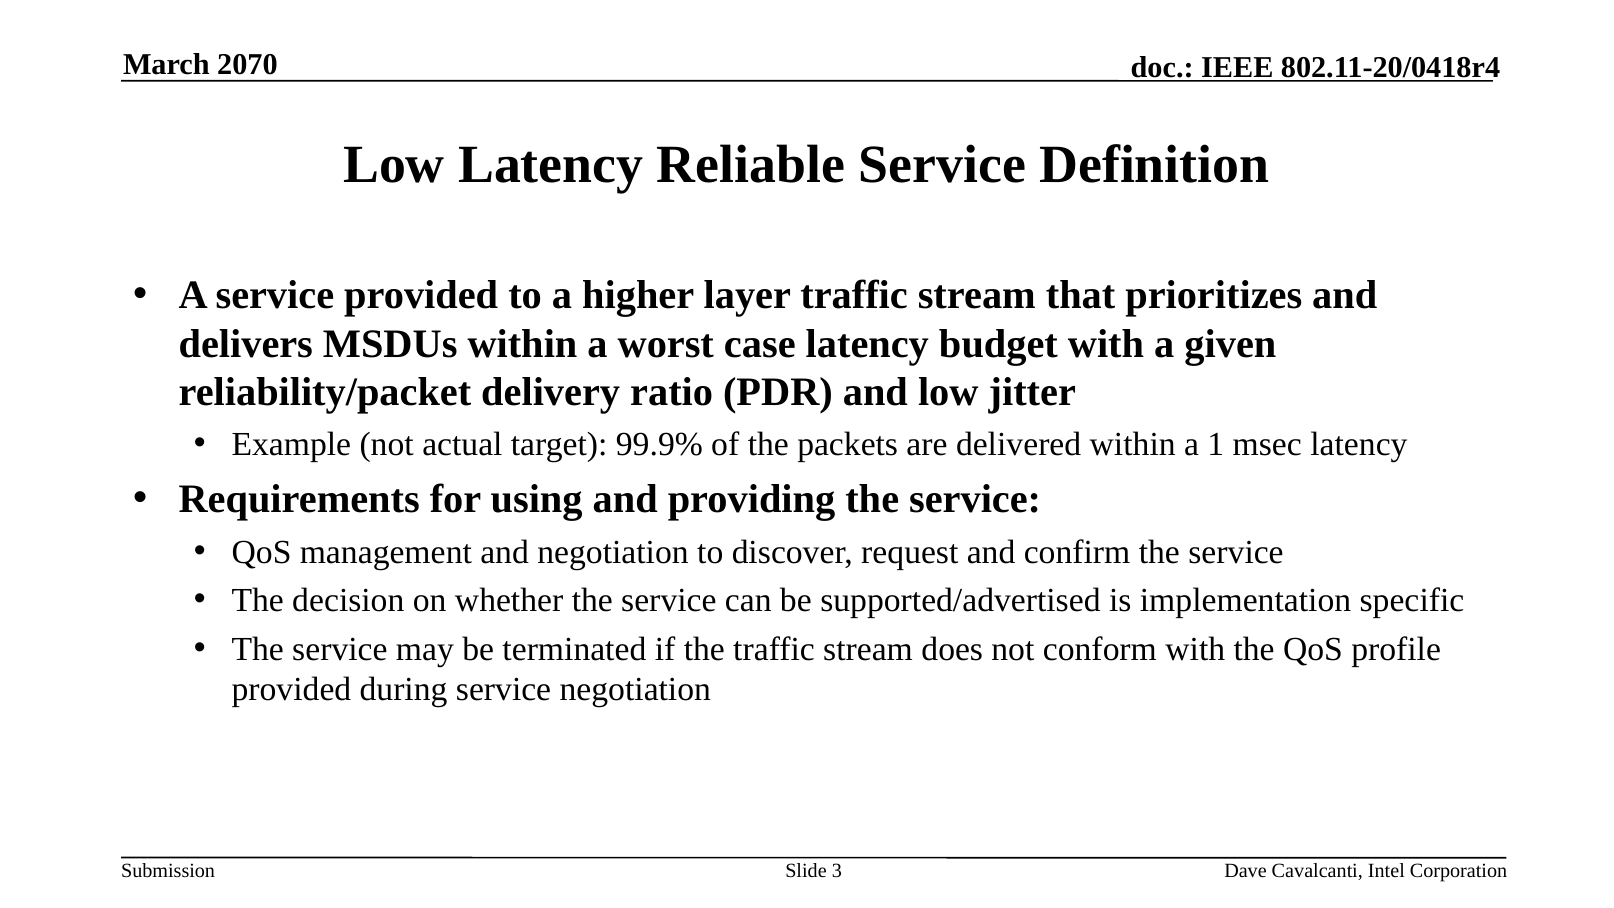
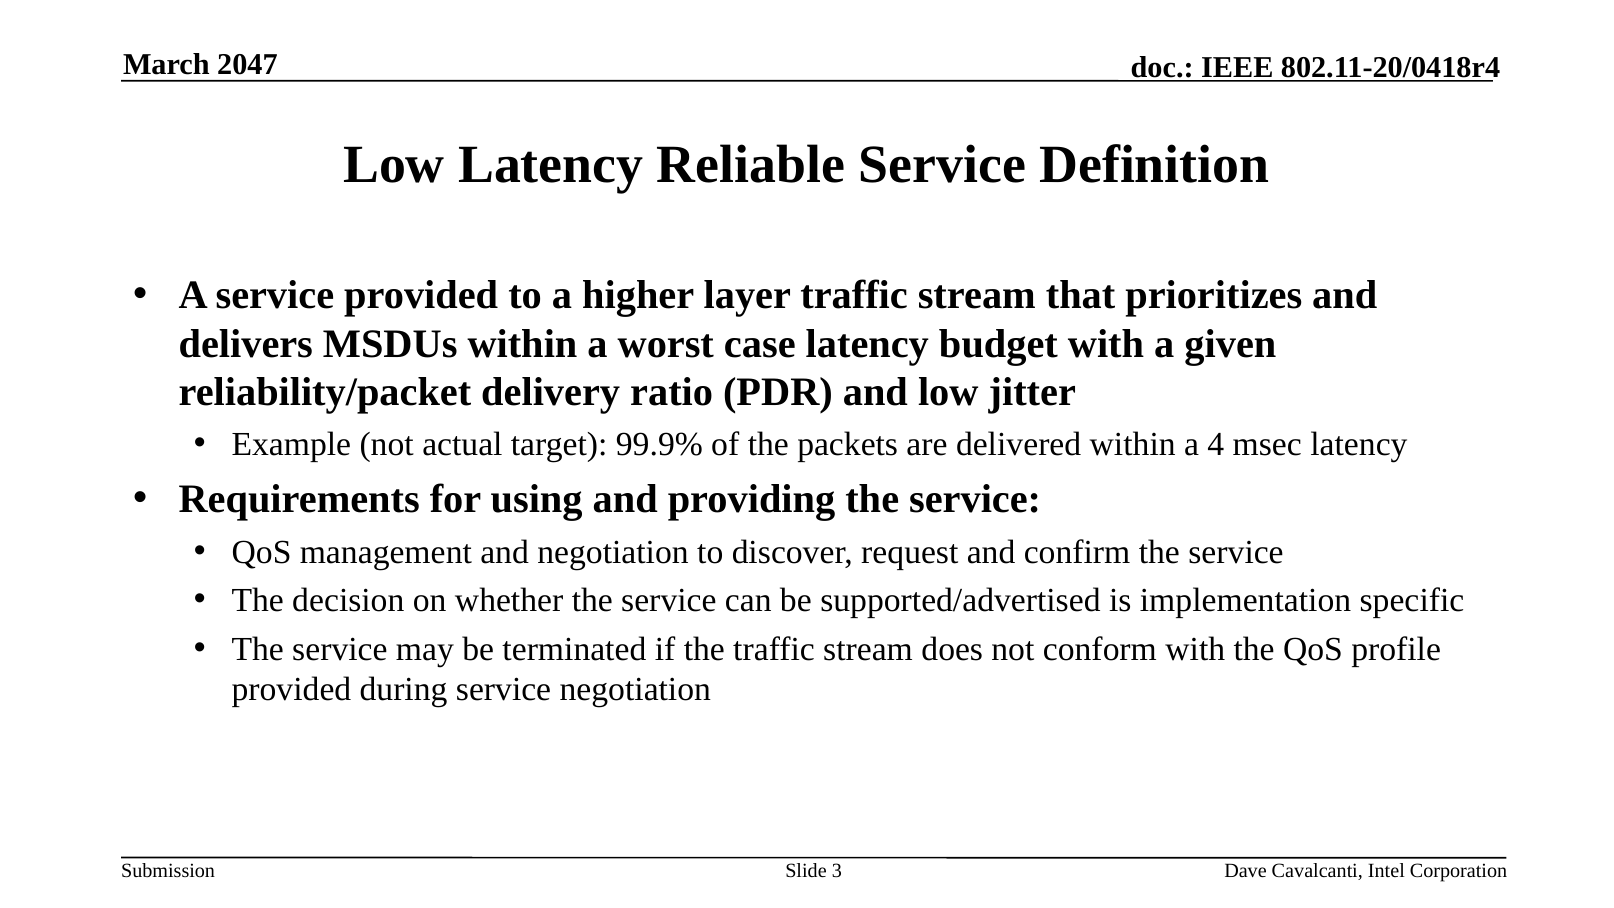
2070: 2070 -> 2047 (247, 64)
1: 1 -> 4 (1216, 445)
